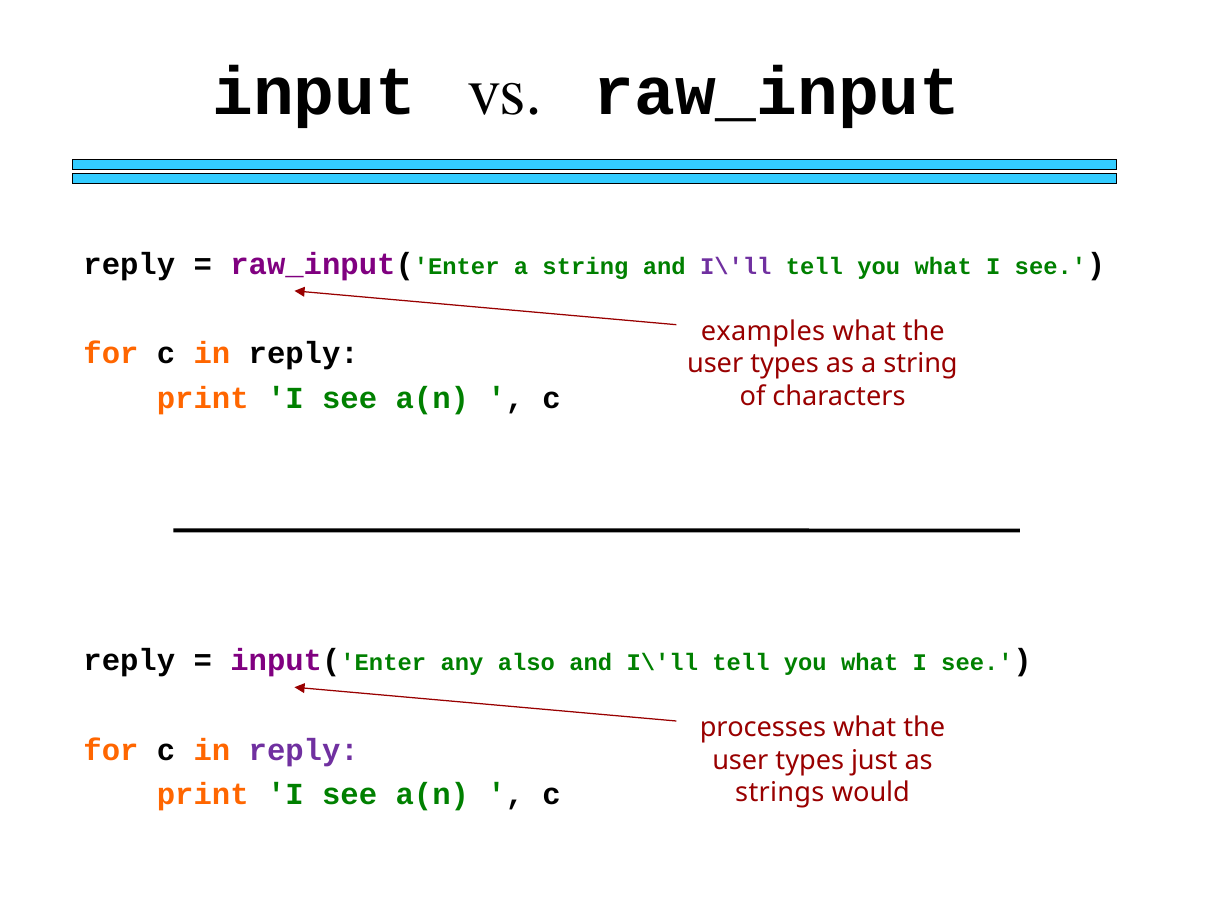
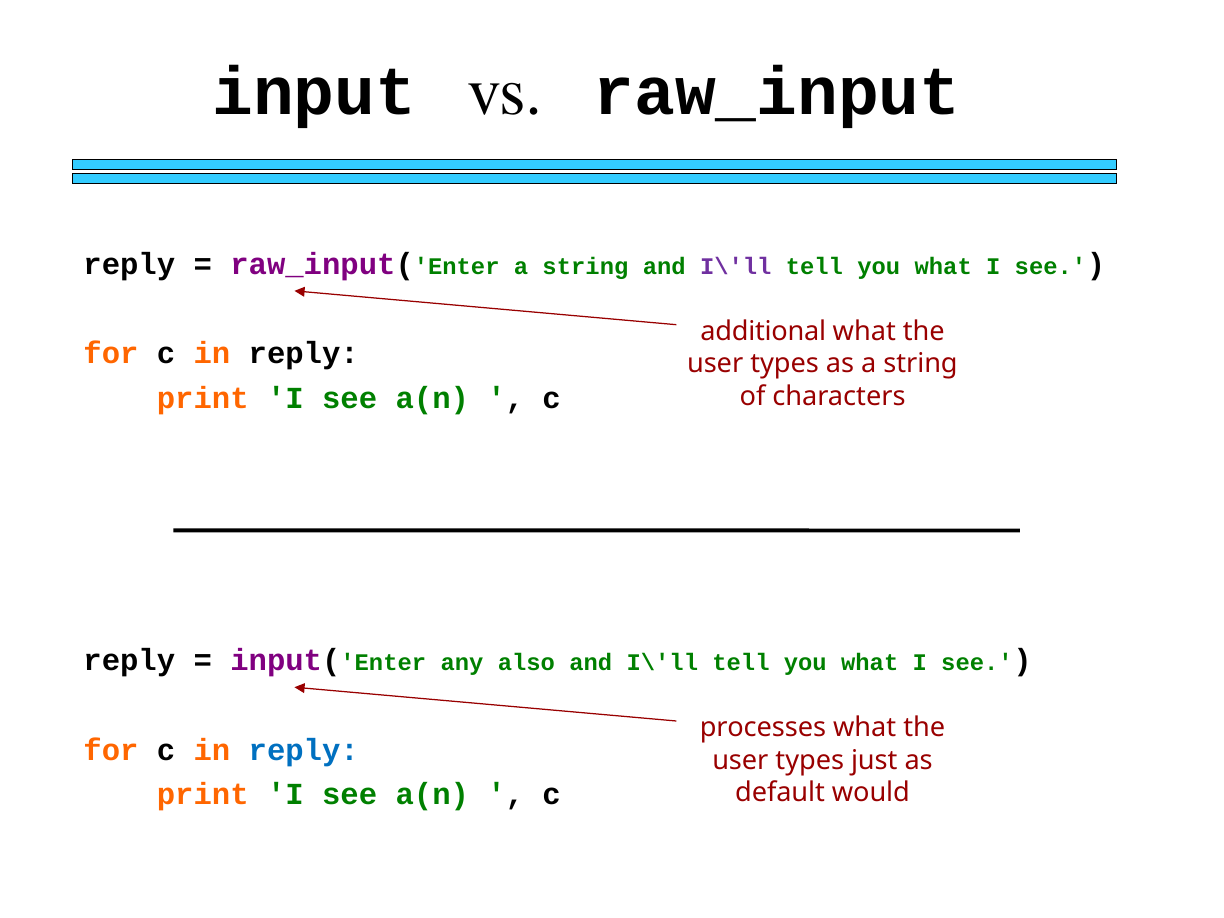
examples: examples -> additional (763, 331)
reply colour: purple -> blue (304, 750)
strings: strings -> default (780, 793)
